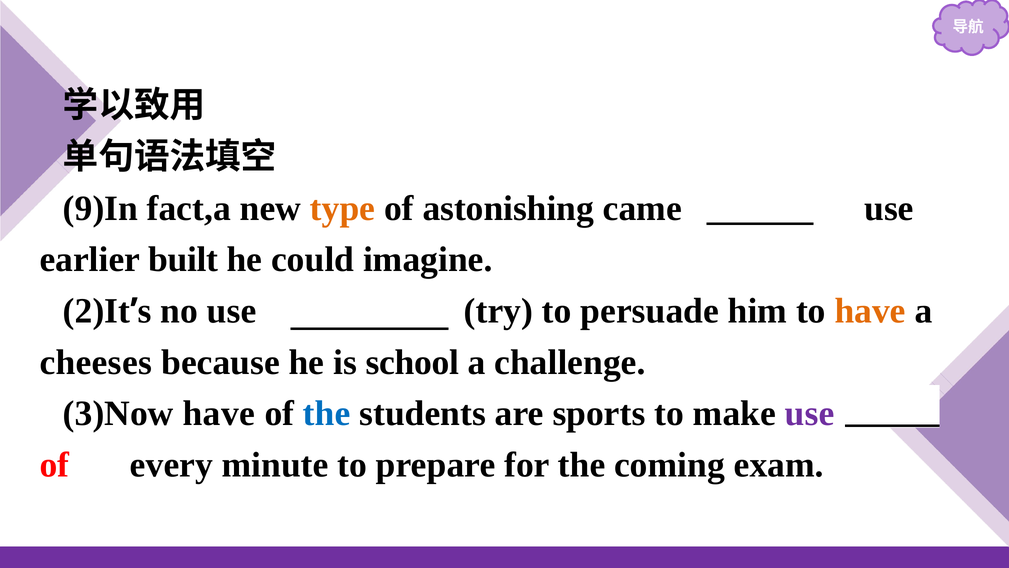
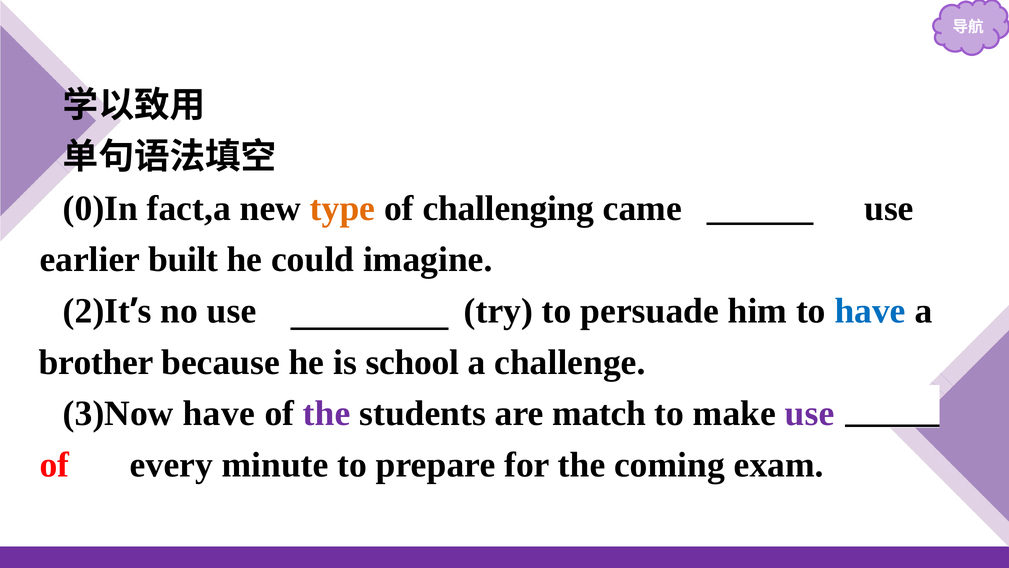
9)In: 9)In -> 0)In (100, 208)
astonishing: astonishing -> challenging (508, 208)
have colour: orange -> blue (870, 311)
cheeses: cheeses -> brother (96, 362)
the colour: blue -> purple (327, 413)
sports: sports -> match (599, 413)
